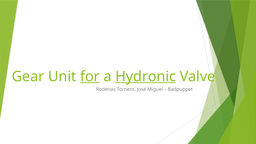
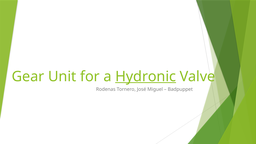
for underline: present -> none (90, 76)
